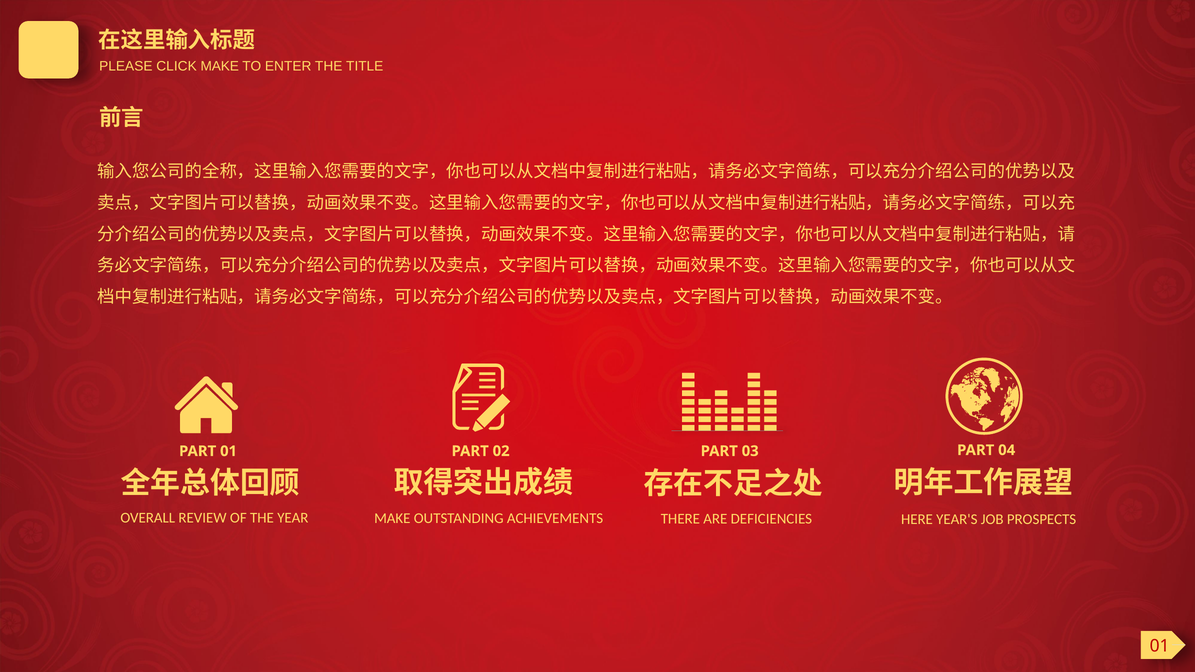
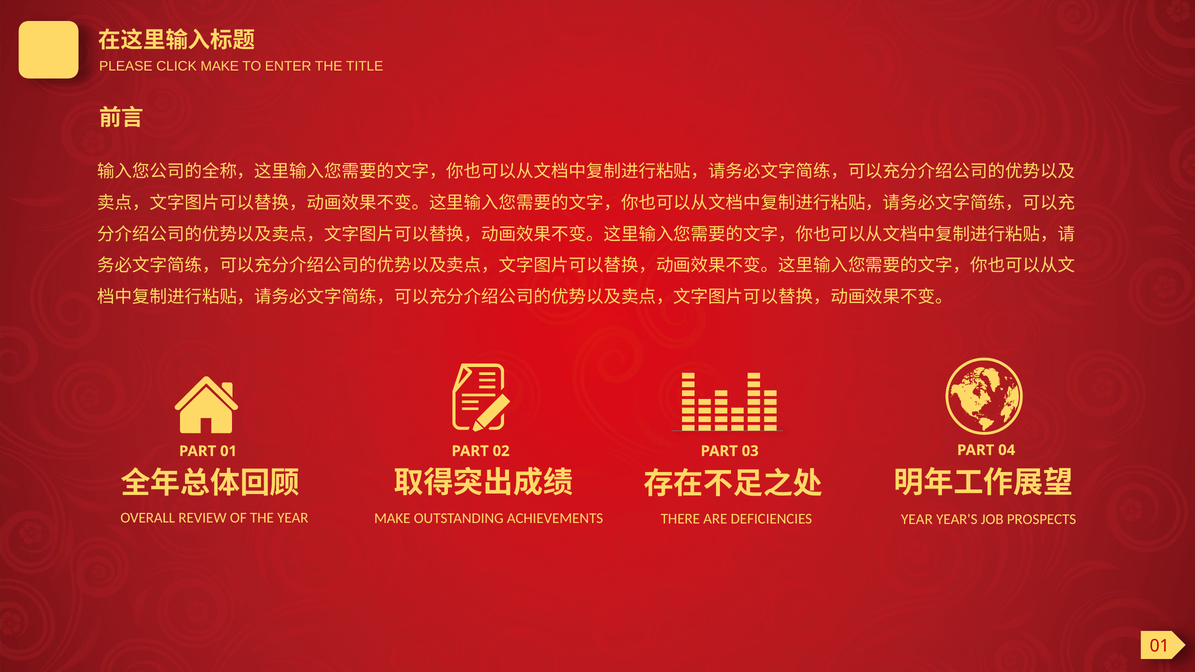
HERE: HERE -> YEAR (917, 519)
